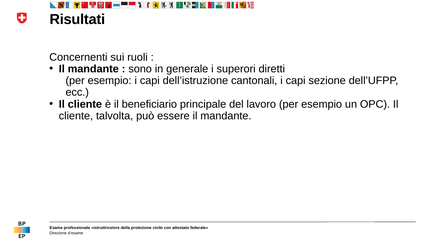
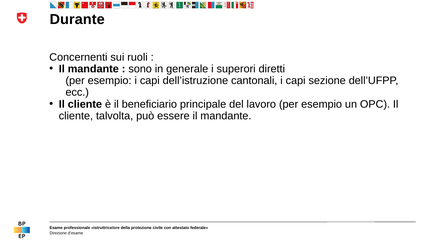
Risultati: Risultati -> Durante (77, 19)
